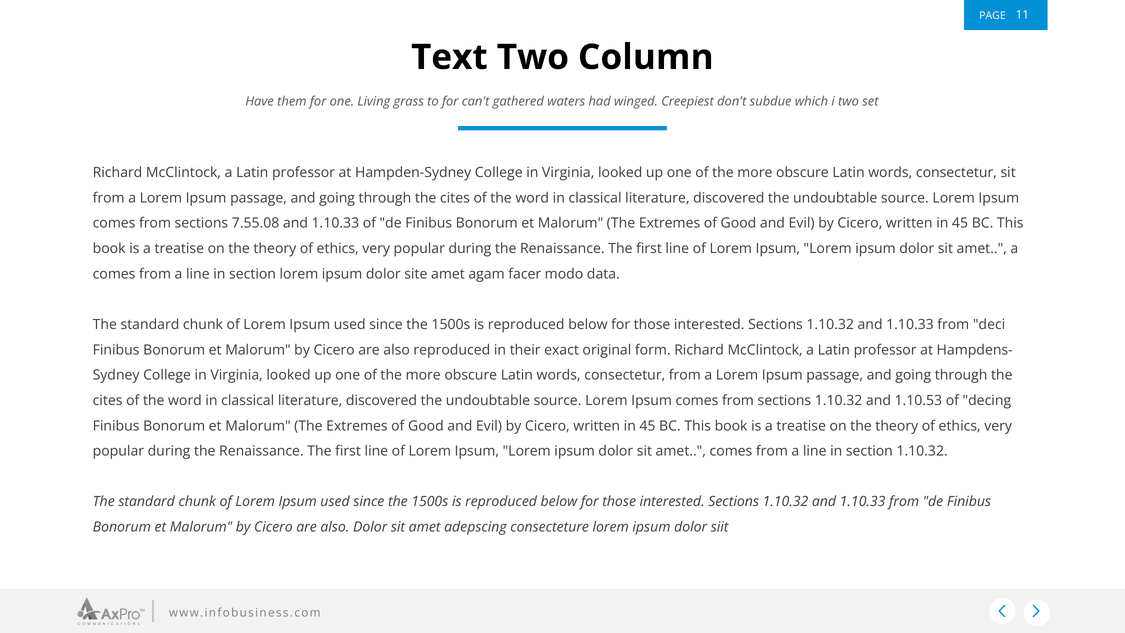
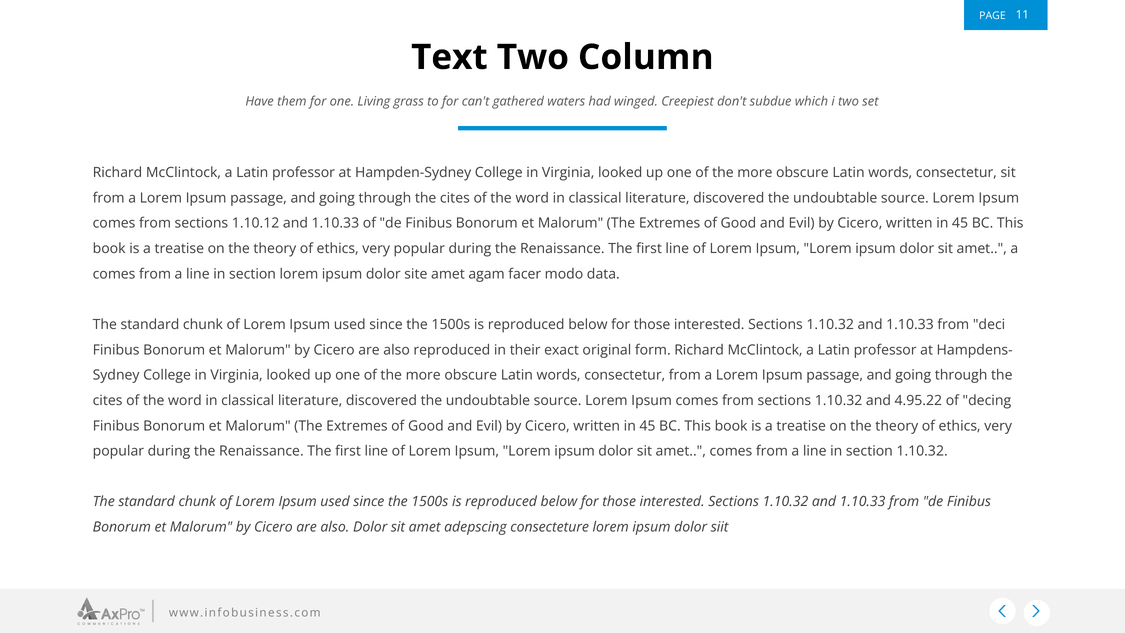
7.55.08: 7.55.08 -> 1.10.12 (256, 223)
1.10.53: 1.10.53 -> 4.95.22 (918, 400)
